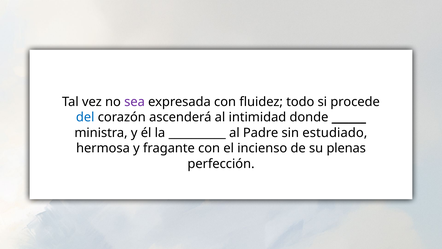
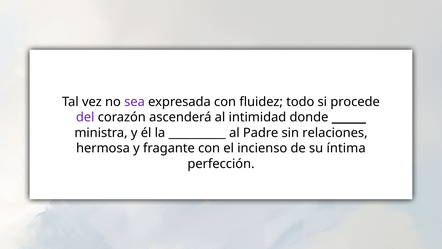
del colour: blue -> purple (85, 117)
estudiado: estudiado -> relaciones (335, 133)
plenas: plenas -> íntima (346, 148)
